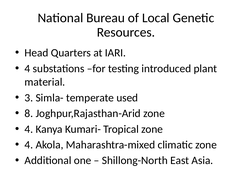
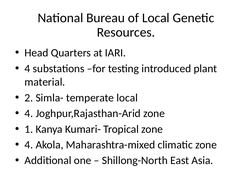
3: 3 -> 2 (29, 98)
temperate used: used -> local (127, 98)
8: 8 -> 4 (29, 113)
4: 4 -> 1 (29, 129)
